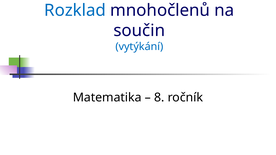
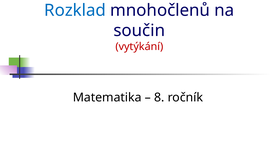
vytýkání colour: blue -> red (139, 47)
